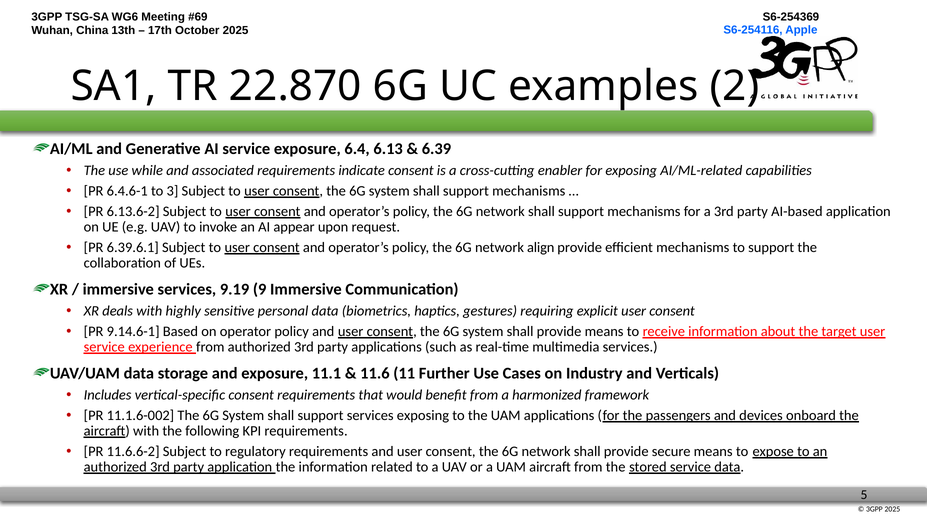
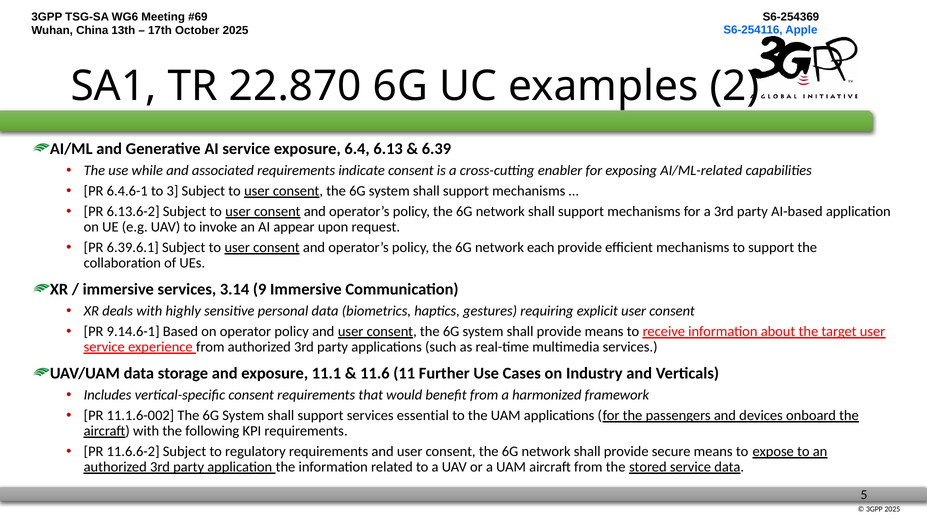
align: align -> each (541, 248)
9.19: 9.19 -> 3.14 (235, 290)
services exposing: exposing -> essential (423, 416)
